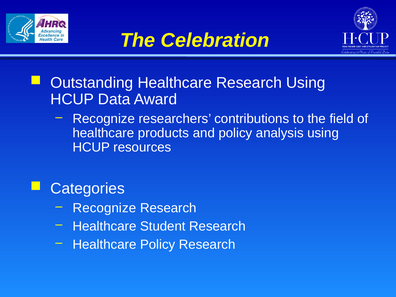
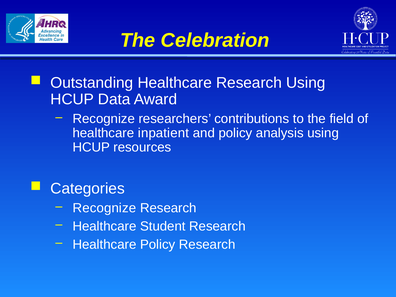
products: products -> inpatient (163, 133)
